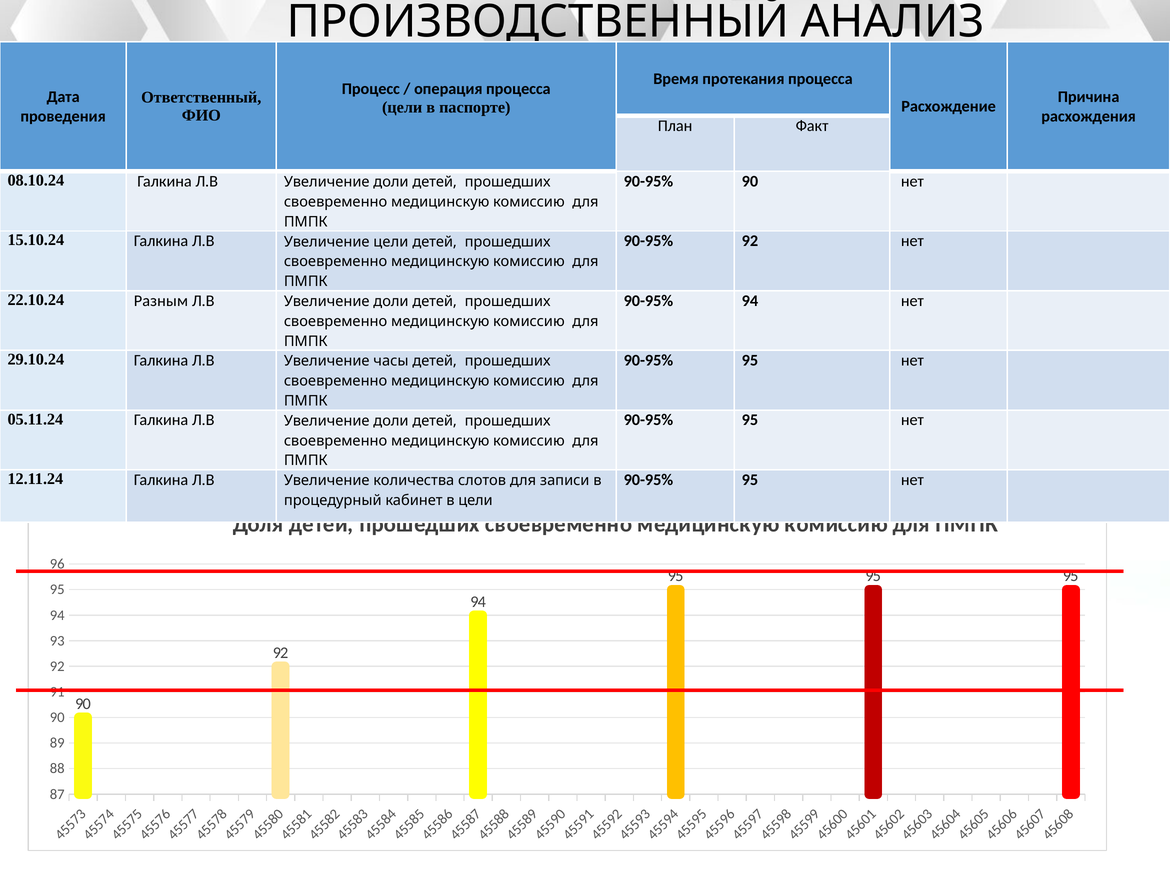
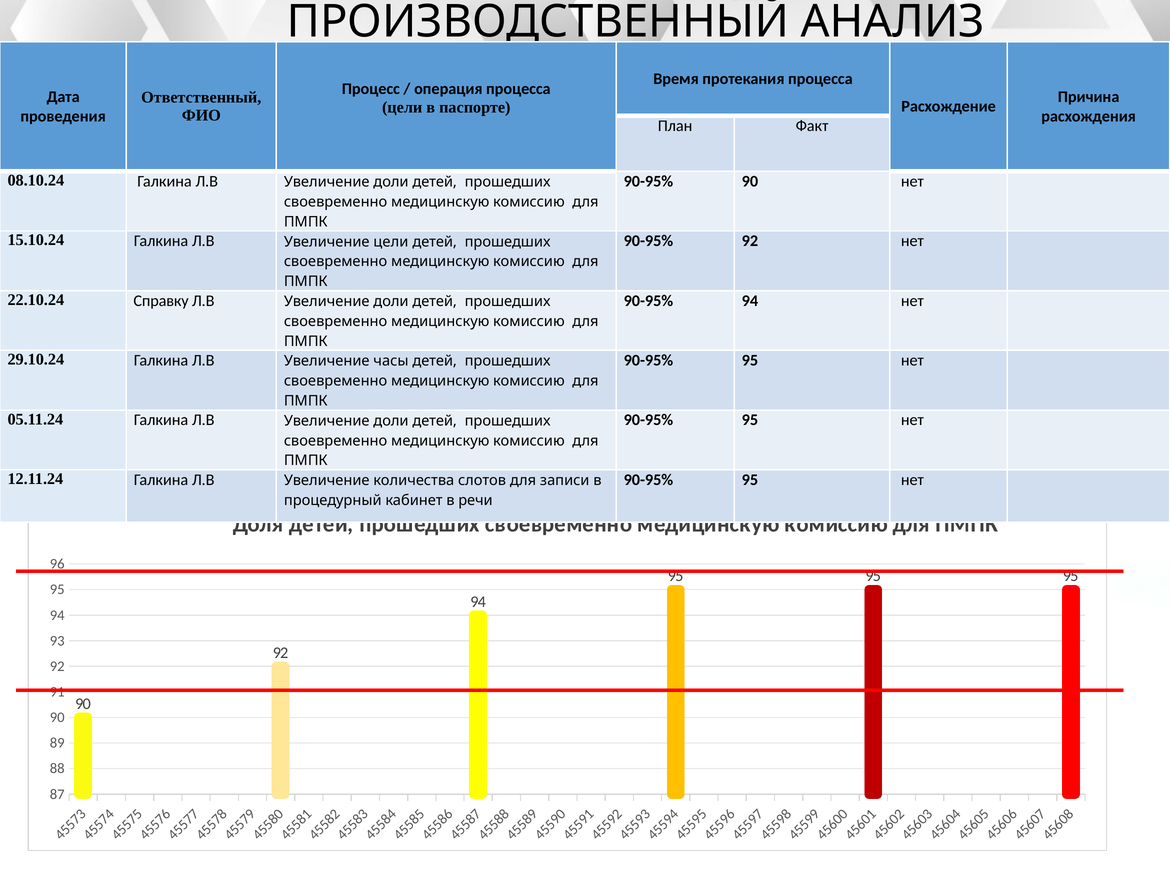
Разным: Разным -> Справку (161, 301)
в цели: цели -> речи (475, 501)
